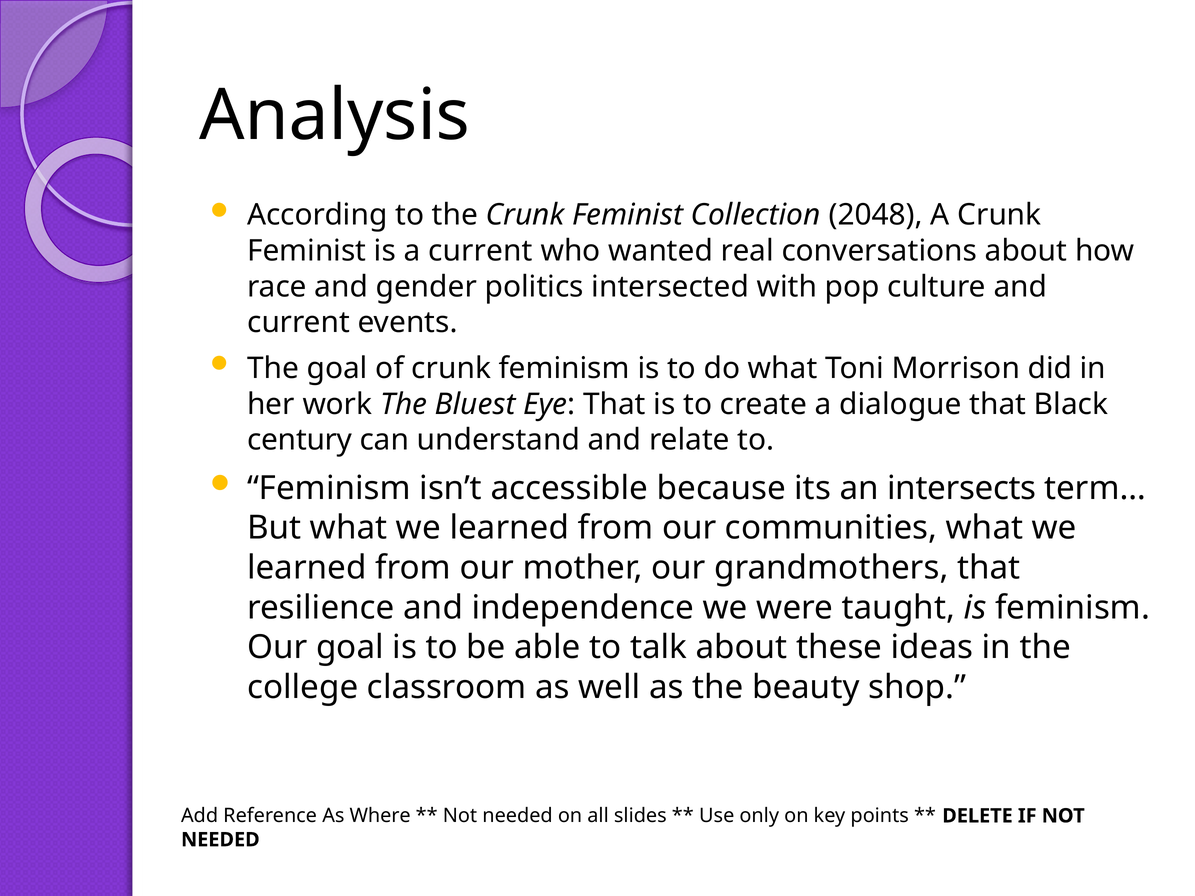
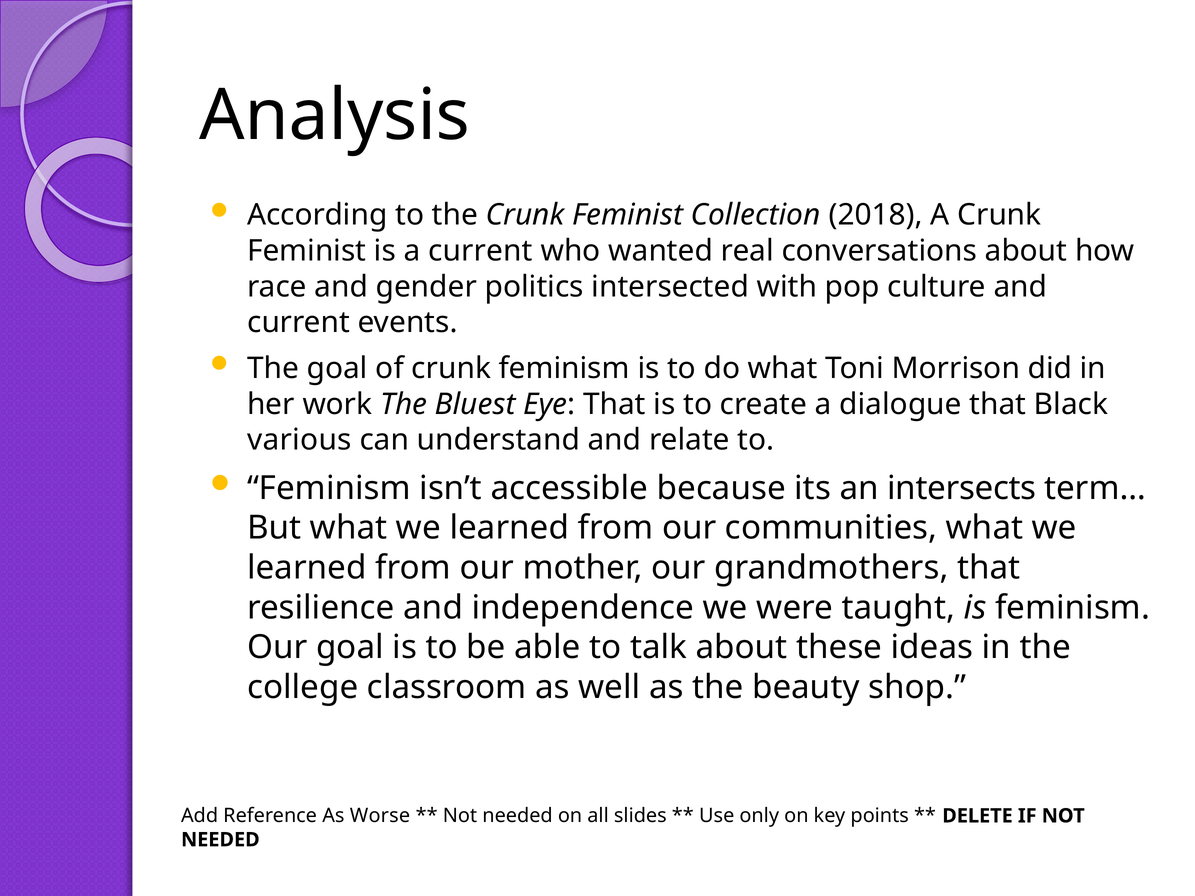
2048: 2048 -> 2018 (876, 215)
century: century -> various (299, 440)
Where: Where -> Worse (380, 816)
